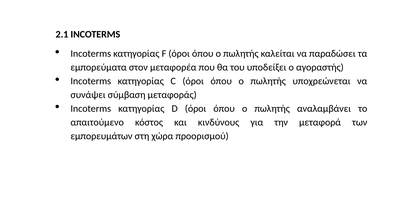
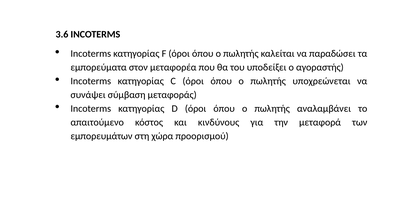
2.1: 2.1 -> 3.6 (62, 34)
